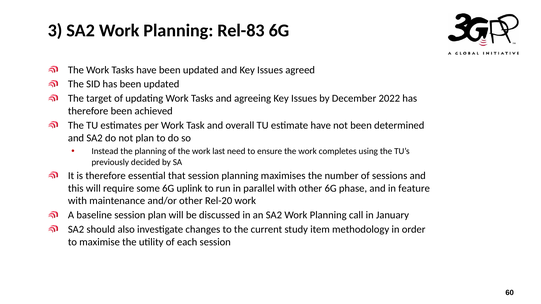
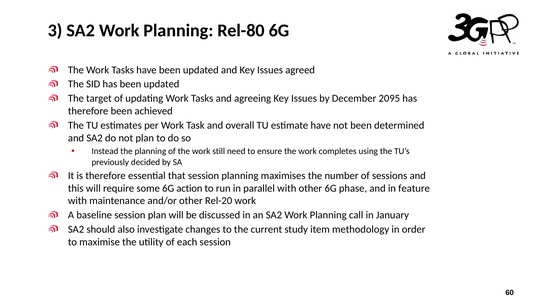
Rel-83: Rel-83 -> Rel-80 (241, 31)
2022: 2022 -> 2095 (389, 99)
last: last -> still (219, 151)
uplink: uplink -> action (189, 188)
